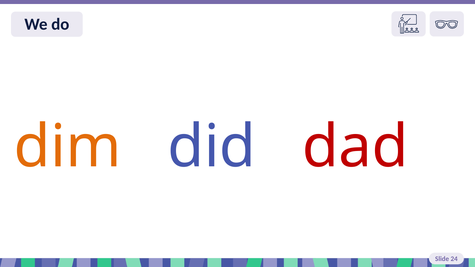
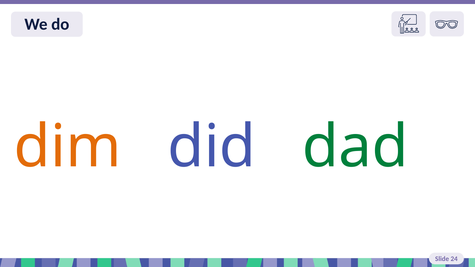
dad colour: red -> green (355, 147)
